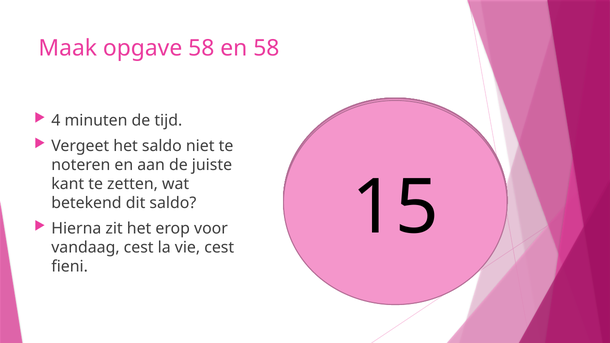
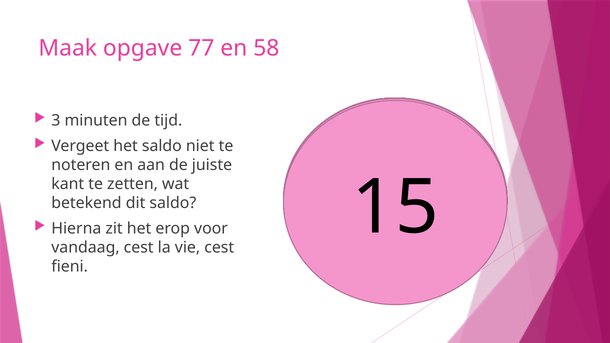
opgave 58: 58 -> 77 (201, 48)
4: 4 -> 3 (56, 121)
